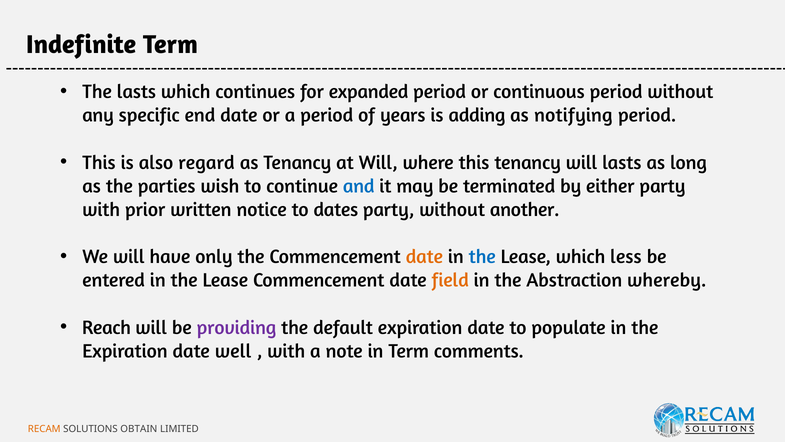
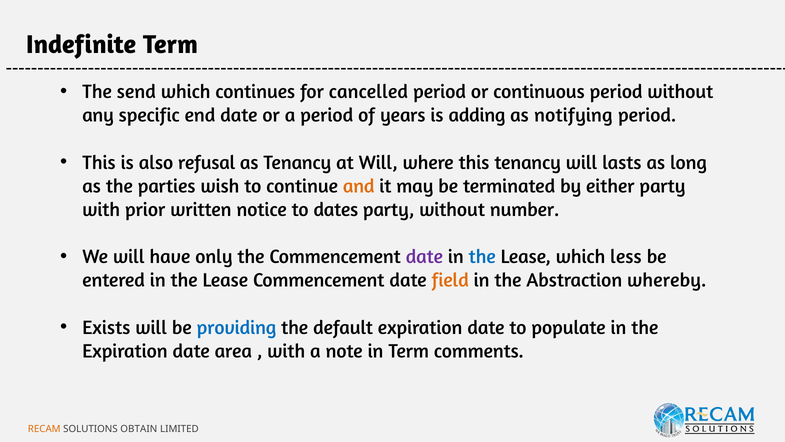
The lasts: lasts -> send (136, 92)
expanded: expanded -> cancelled (368, 92)
regard: regard -> refusal (207, 162)
and colour: blue -> orange (359, 186)
another: another -> number (525, 209)
date colour: orange -> purple (424, 257)
Reach: Reach -> Exists (106, 327)
providing colour: purple -> blue (236, 327)
well: well -> area (233, 351)
